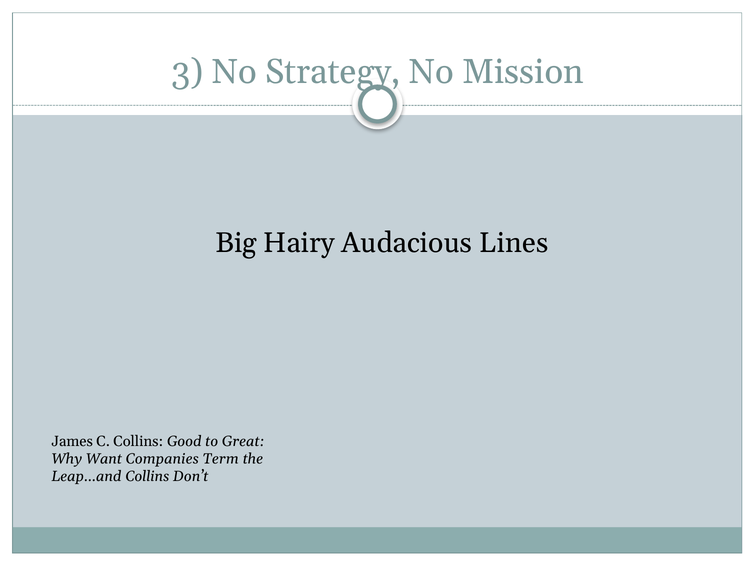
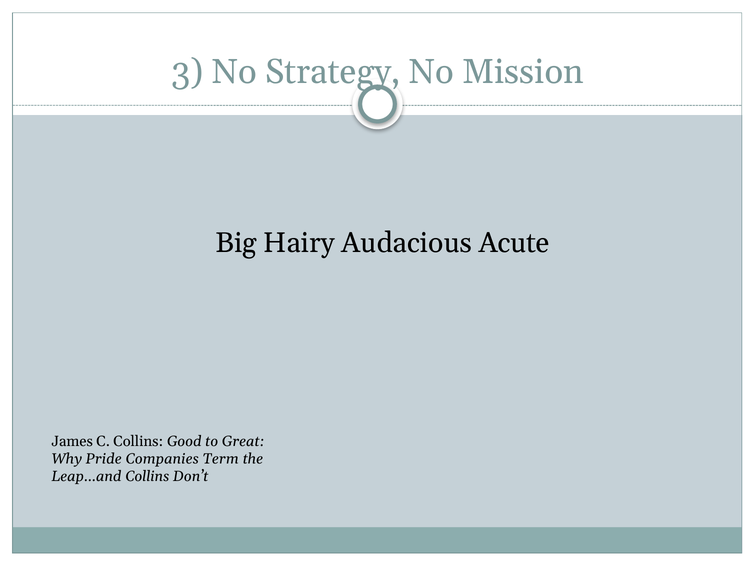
Lines: Lines -> Acute (514, 243)
Want: Want -> Pride (104, 459)
